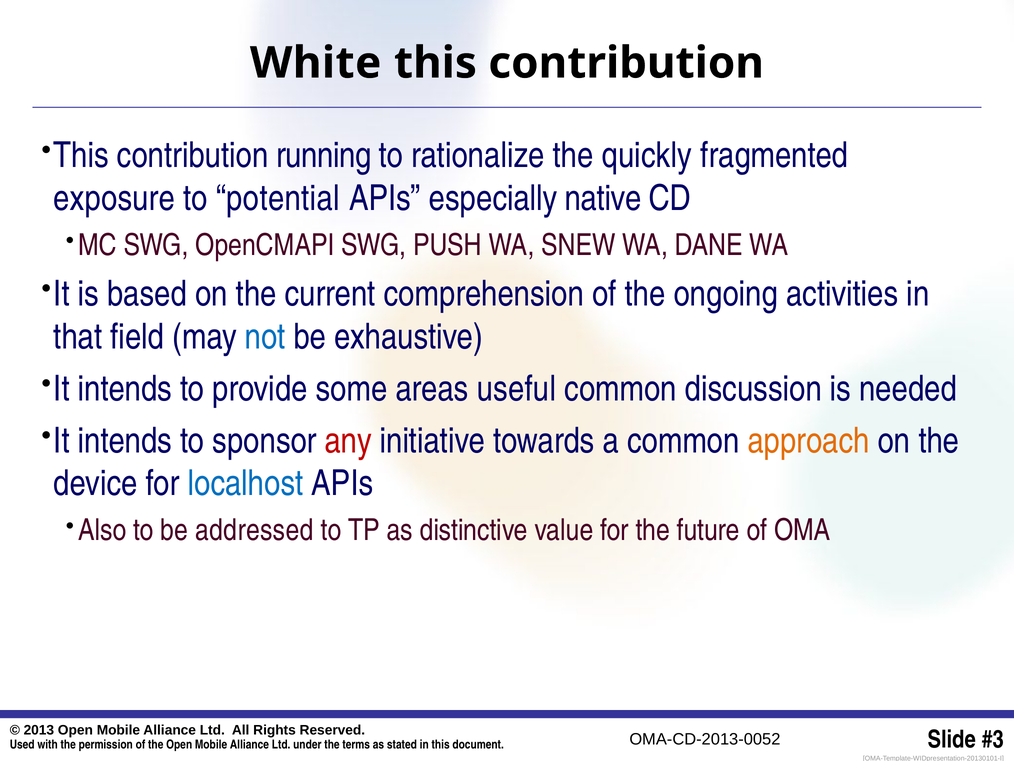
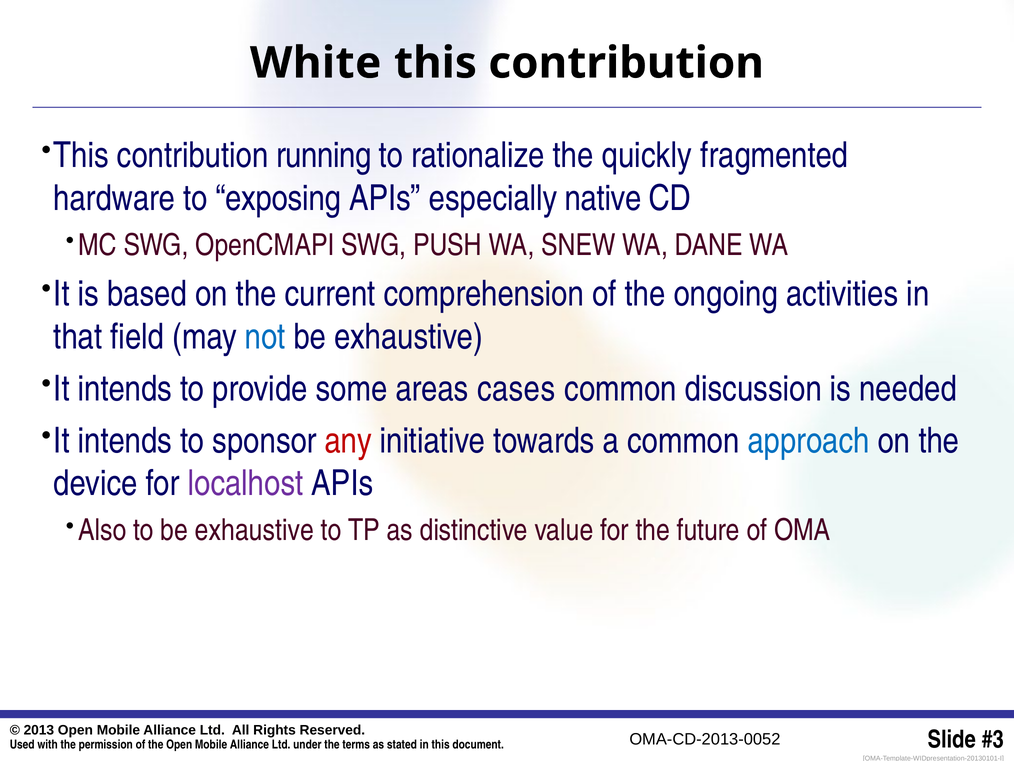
exposure: exposure -> hardware (114, 198)
potential: potential -> exposing (278, 198)
useful: useful -> cases (516, 389)
approach colour: orange -> blue (809, 441)
localhost colour: blue -> purple (246, 483)
to be addressed: addressed -> exhaustive (254, 530)
